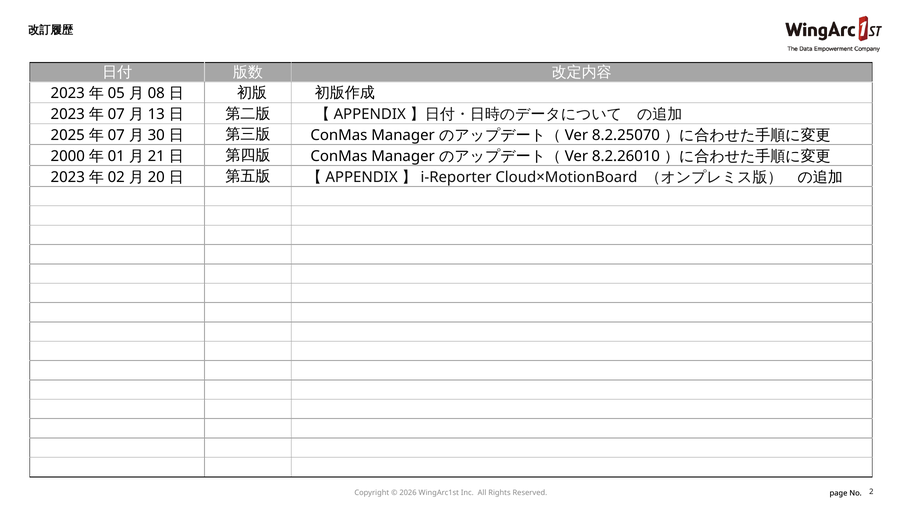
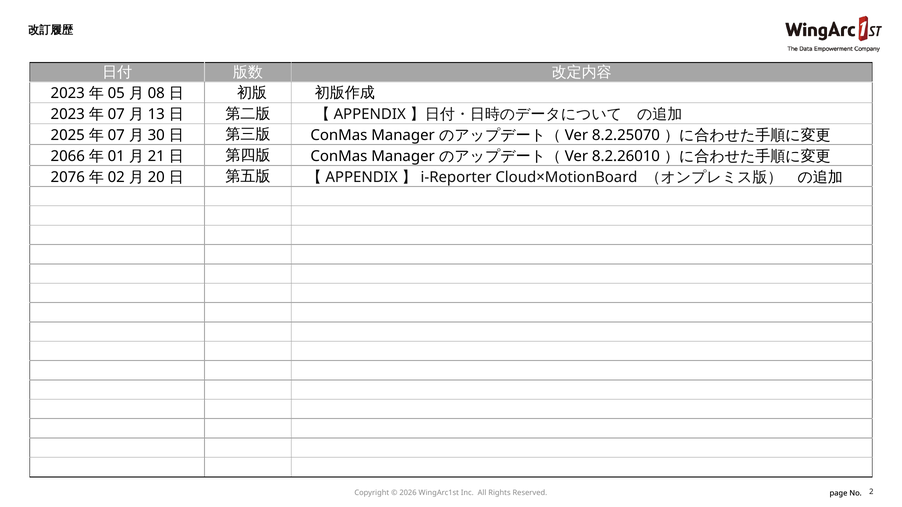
2000: 2000 -> 2066 (68, 156)
2023: 2023 -> 2076 (68, 177)
